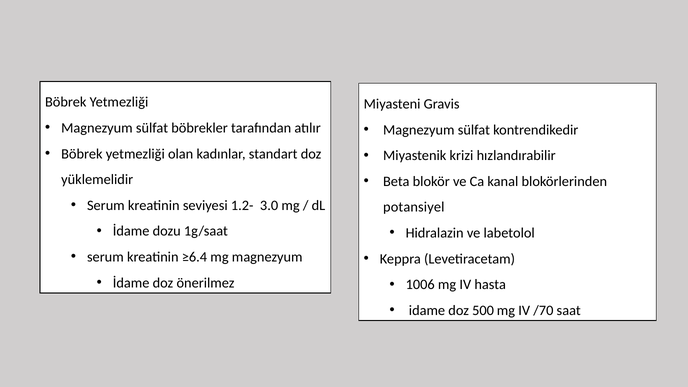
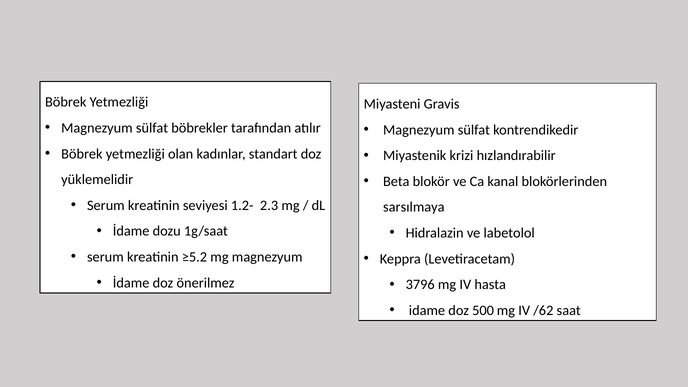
3.0: 3.0 -> 2.3 (269, 205)
potansiyel: potansiyel -> sarsılmaya (414, 207)
≥6.4: ≥6.4 -> ≥5.2 (194, 257)
1006: 1006 -> 3796 (420, 285)
/70: /70 -> /62 (543, 310)
